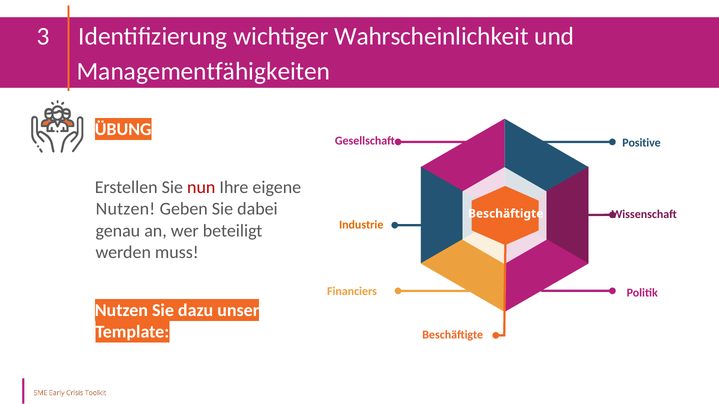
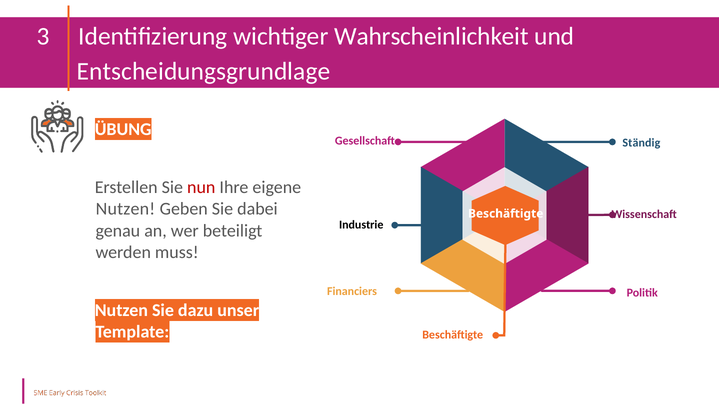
Managementfähigkeiten: Managementfähigkeiten -> Entscheidungsgrundlage (204, 72)
Positive: Positive -> Ständig (641, 143)
Industrie colour: orange -> black (361, 225)
